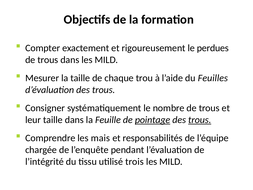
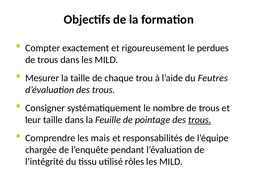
Feuilles: Feuilles -> Feutres (213, 78)
pointage underline: present -> none (153, 120)
trois: trois -> rôles (135, 161)
